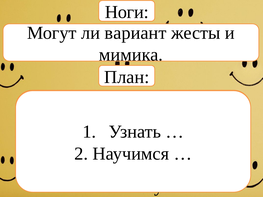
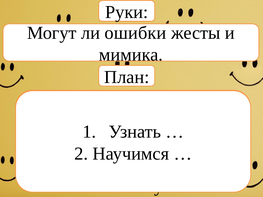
Ноги: Ноги -> Руки (127, 12)
вариант: вариант -> ошибки (135, 33)
